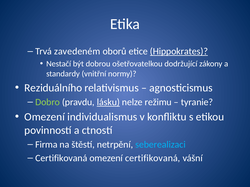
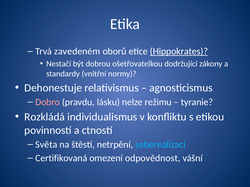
Reziduálního: Reziduálního -> Dehonestuje (53, 88)
Dobro colour: light green -> pink (48, 102)
lásku underline: present -> none (108, 102)
Omezení: Omezení -> Rozkládá (45, 117)
Firma: Firma -> Světa (46, 145)
omezení certifikovaná: certifikovaná -> odpovědnost (153, 159)
